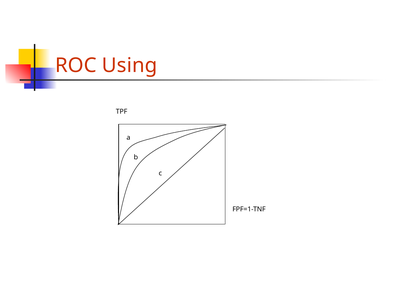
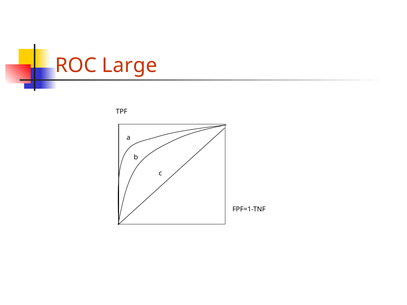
Using: Using -> Large (130, 66)
